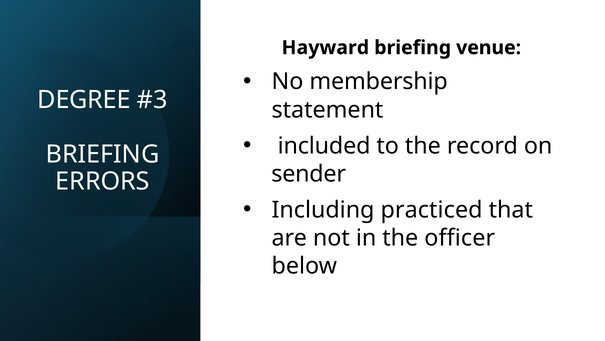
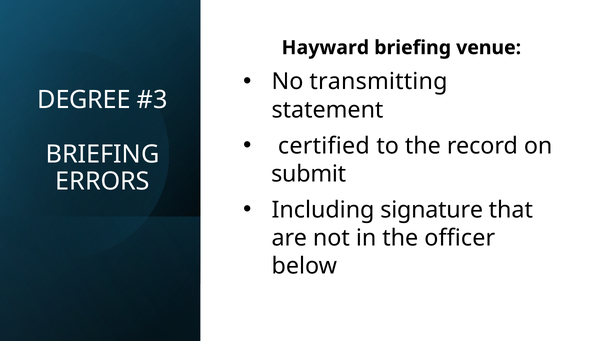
membership: membership -> transmitting (378, 82)
included: included -> certified (324, 146)
sender: sender -> submit (309, 174)
practiced: practiced -> signature (432, 210)
